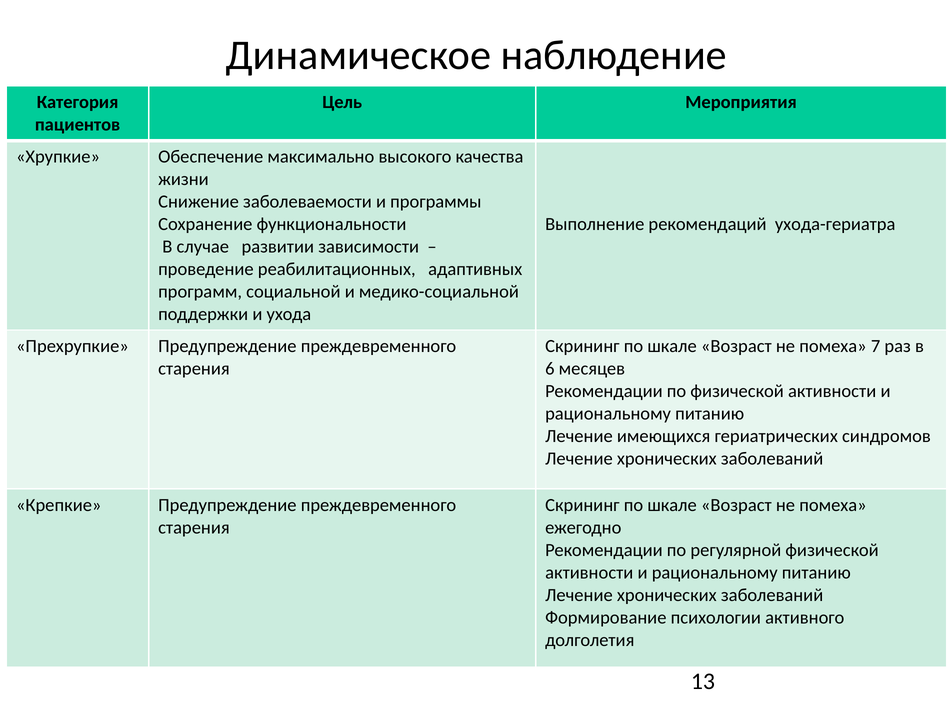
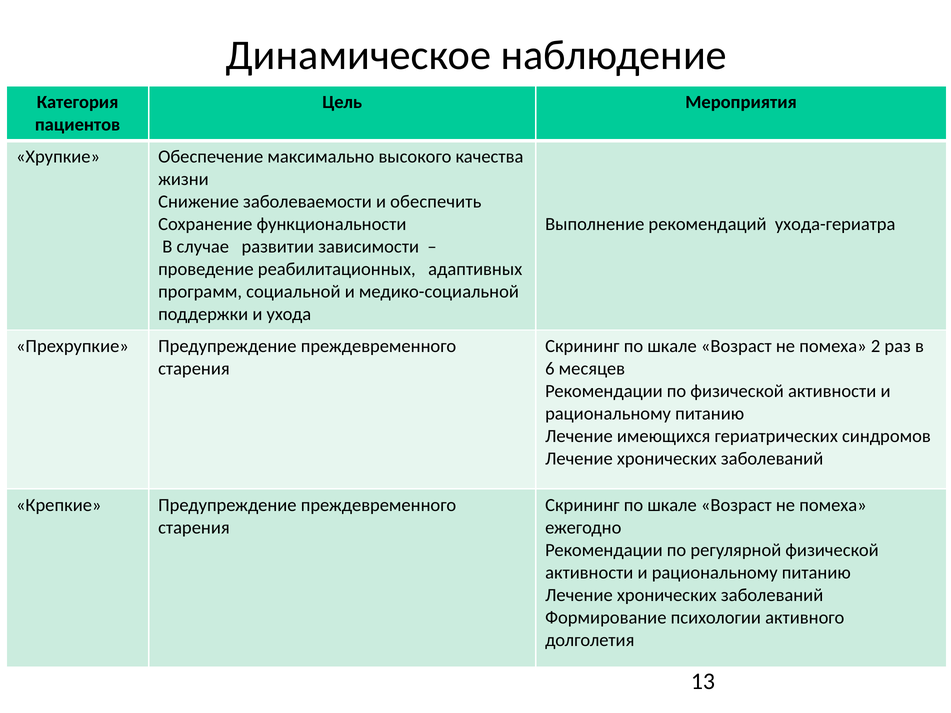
программы: программы -> обеспечить (436, 202)
7: 7 -> 2 (876, 346)
